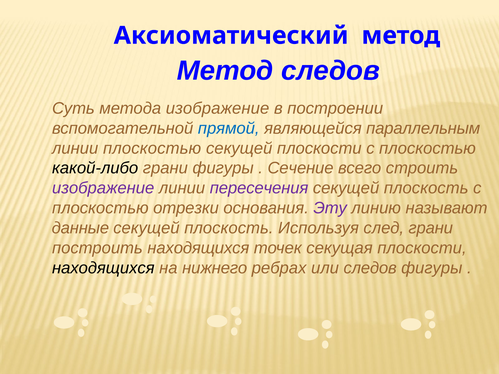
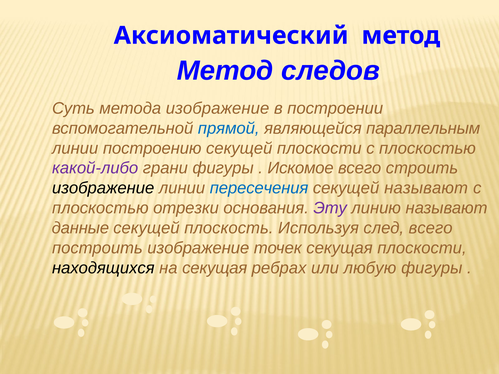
линии плоскостью: плоскостью -> построению (152, 148)
какой-либо colour: black -> purple (95, 168)
Сечение: Сечение -> Искомое (301, 168)
изображение colour: purple -> black (103, 188)
пересечения colour: purple -> blue (259, 188)
плоскость: плоскость -> называют (426, 188)
след грани: грани -> всего (431, 228)
построить находящихся: находящихся -> изображение (198, 248)
на нижнего: нижнего -> секущая (215, 268)
или следов: следов -> любую (370, 268)
